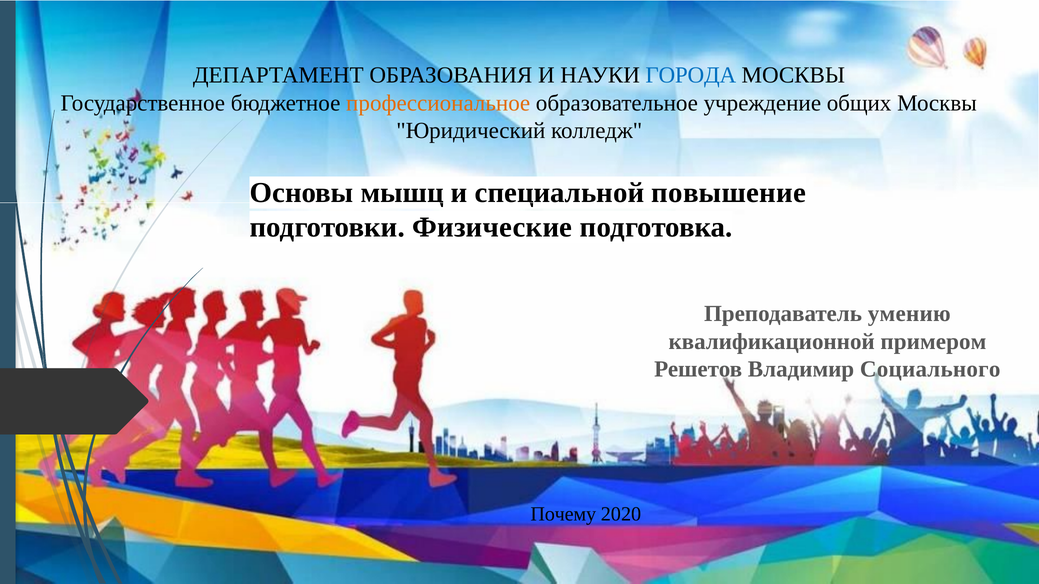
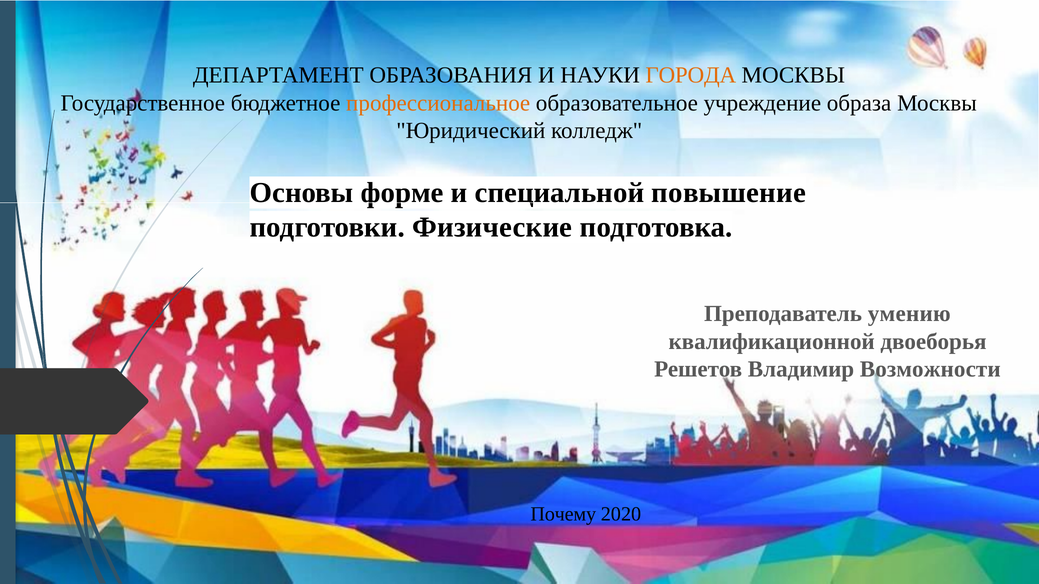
ГОРОДА colour: blue -> orange (691, 75)
общих: общих -> образа (859, 103)
мышц: мышц -> форме (402, 193)
примером: примером -> двоеборья (933, 342)
Социального: Социального -> Возможности (930, 369)
